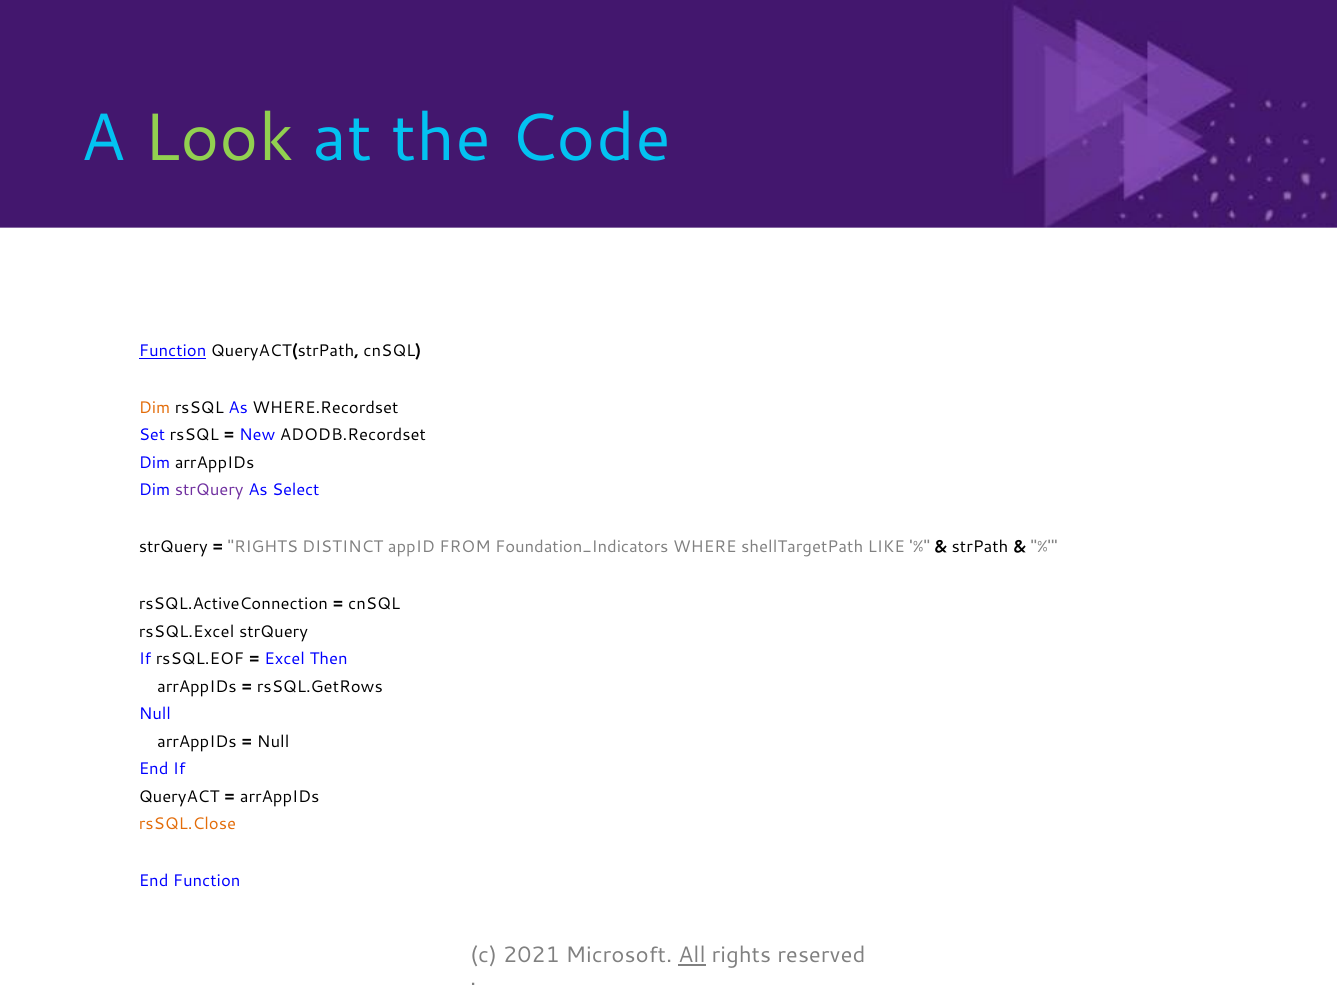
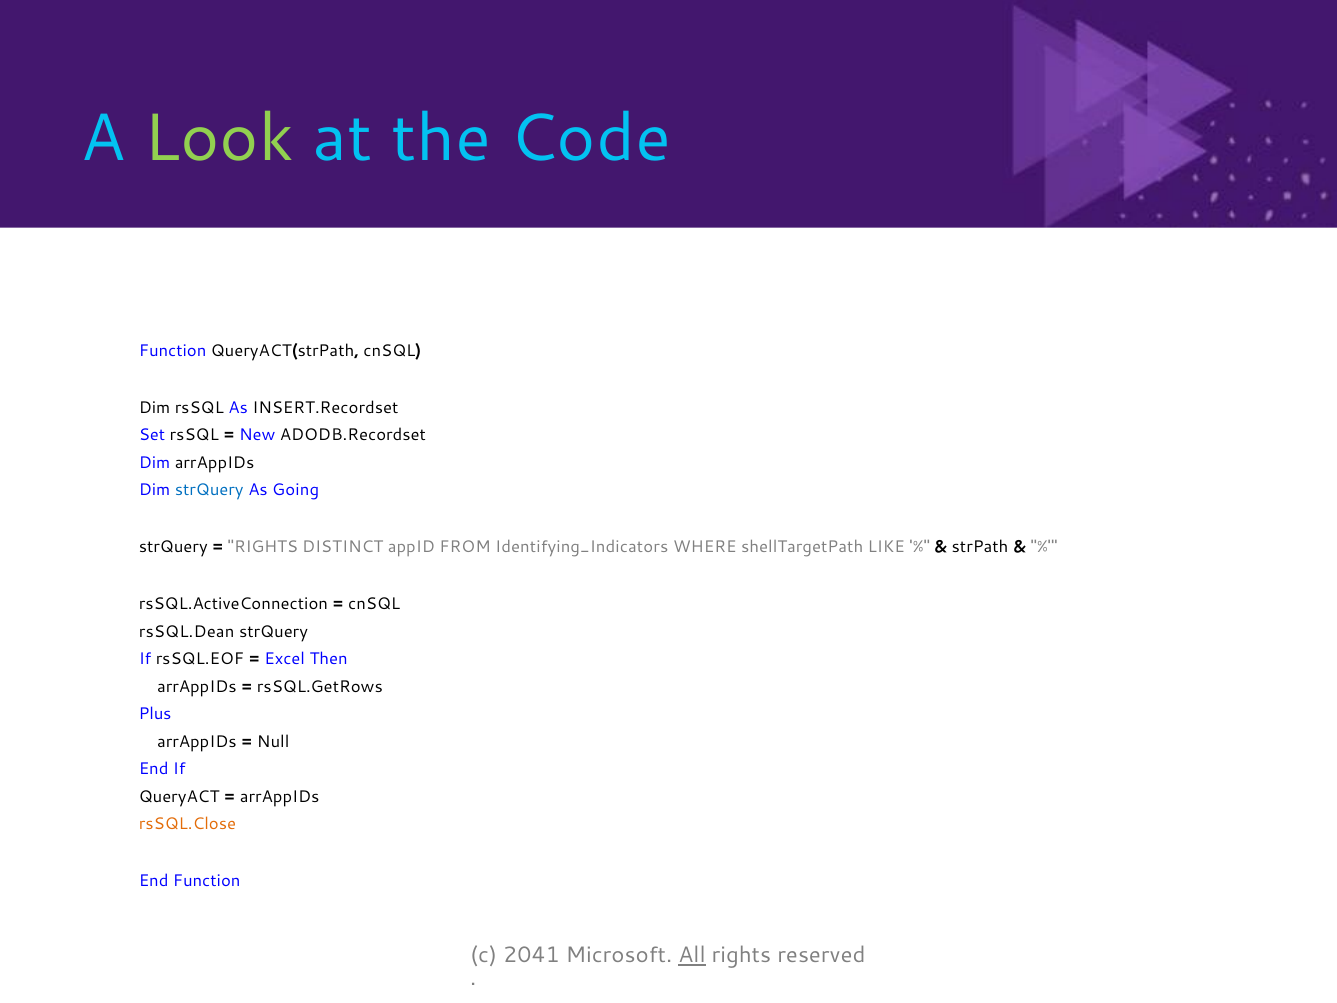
Function underline: present -> none (173, 351)
Dim colour: orange -> black (155, 408)
WHERE.Recordset: WHERE.Recordset -> INSERT.Recordset (325, 408)
strQuery colour: purple -> blue (209, 490)
Select: Select -> Going (296, 490)
Foundation_Indicators: Foundation_Indicators -> Identifying_Indicators (582, 547)
rsSQL.Excel: rsSQL.Excel -> rsSQL.Dean (187, 632)
Null: Null -> Plus (155, 714)
2021: 2021 -> 2041 (531, 955)
